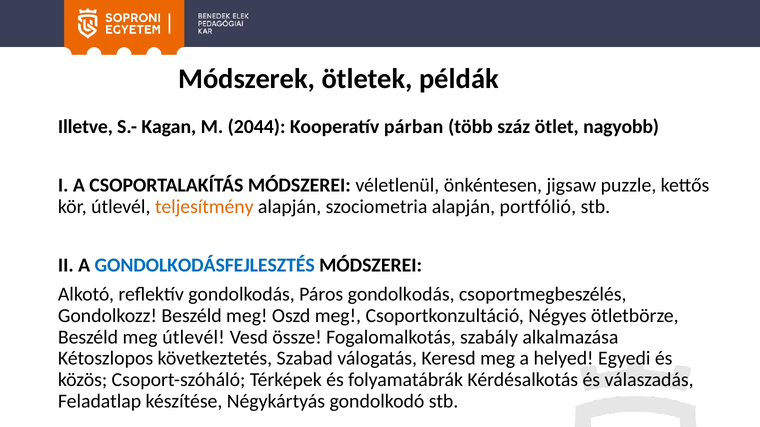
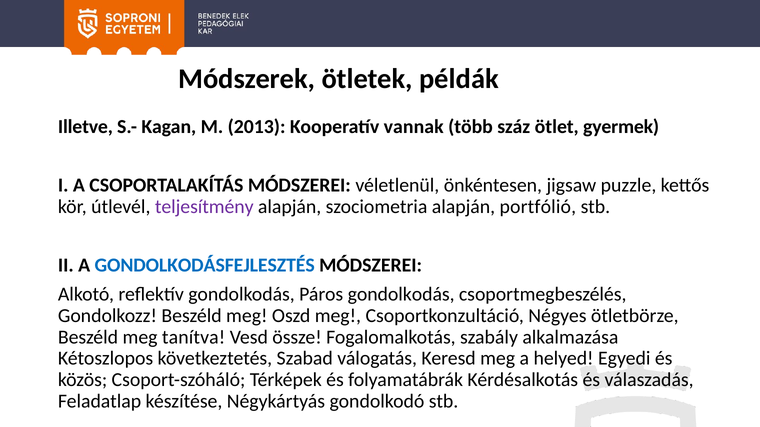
2044: 2044 -> 2013 (257, 127)
párban: párban -> vannak (414, 127)
nagyobb: nagyobb -> gyermek (621, 127)
teljesítmény colour: orange -> purple (204, 207)
meg útlevél: útlevél -> tanítva (194, 337)
